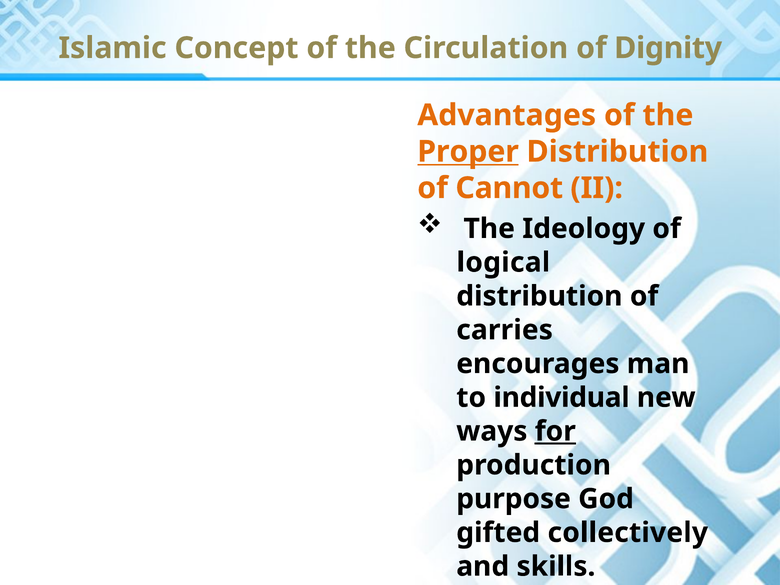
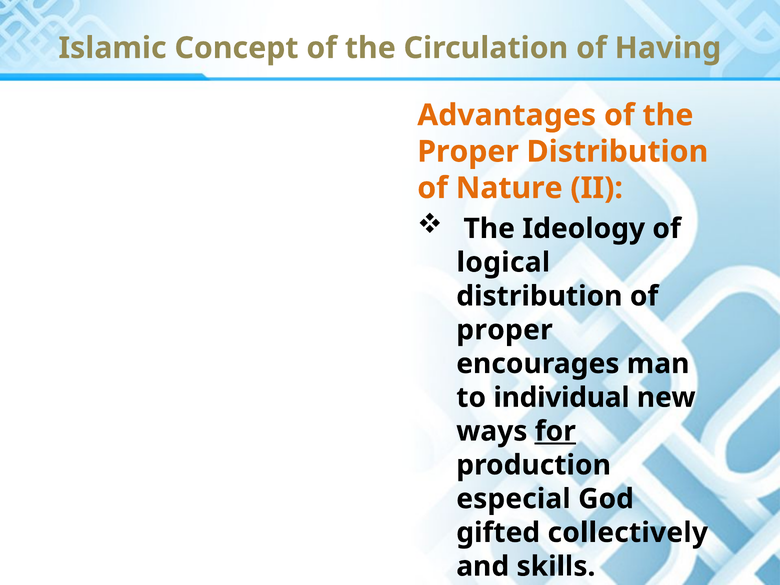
Dignity: Dignity -> Having (668, 48)
Proper underline: present -> none (468, 152)
Cannot: Cannot -> Nature (509, 188)
carries: carries -> proper (505, 330)
purpose: purpose -> especial (513, 499)
